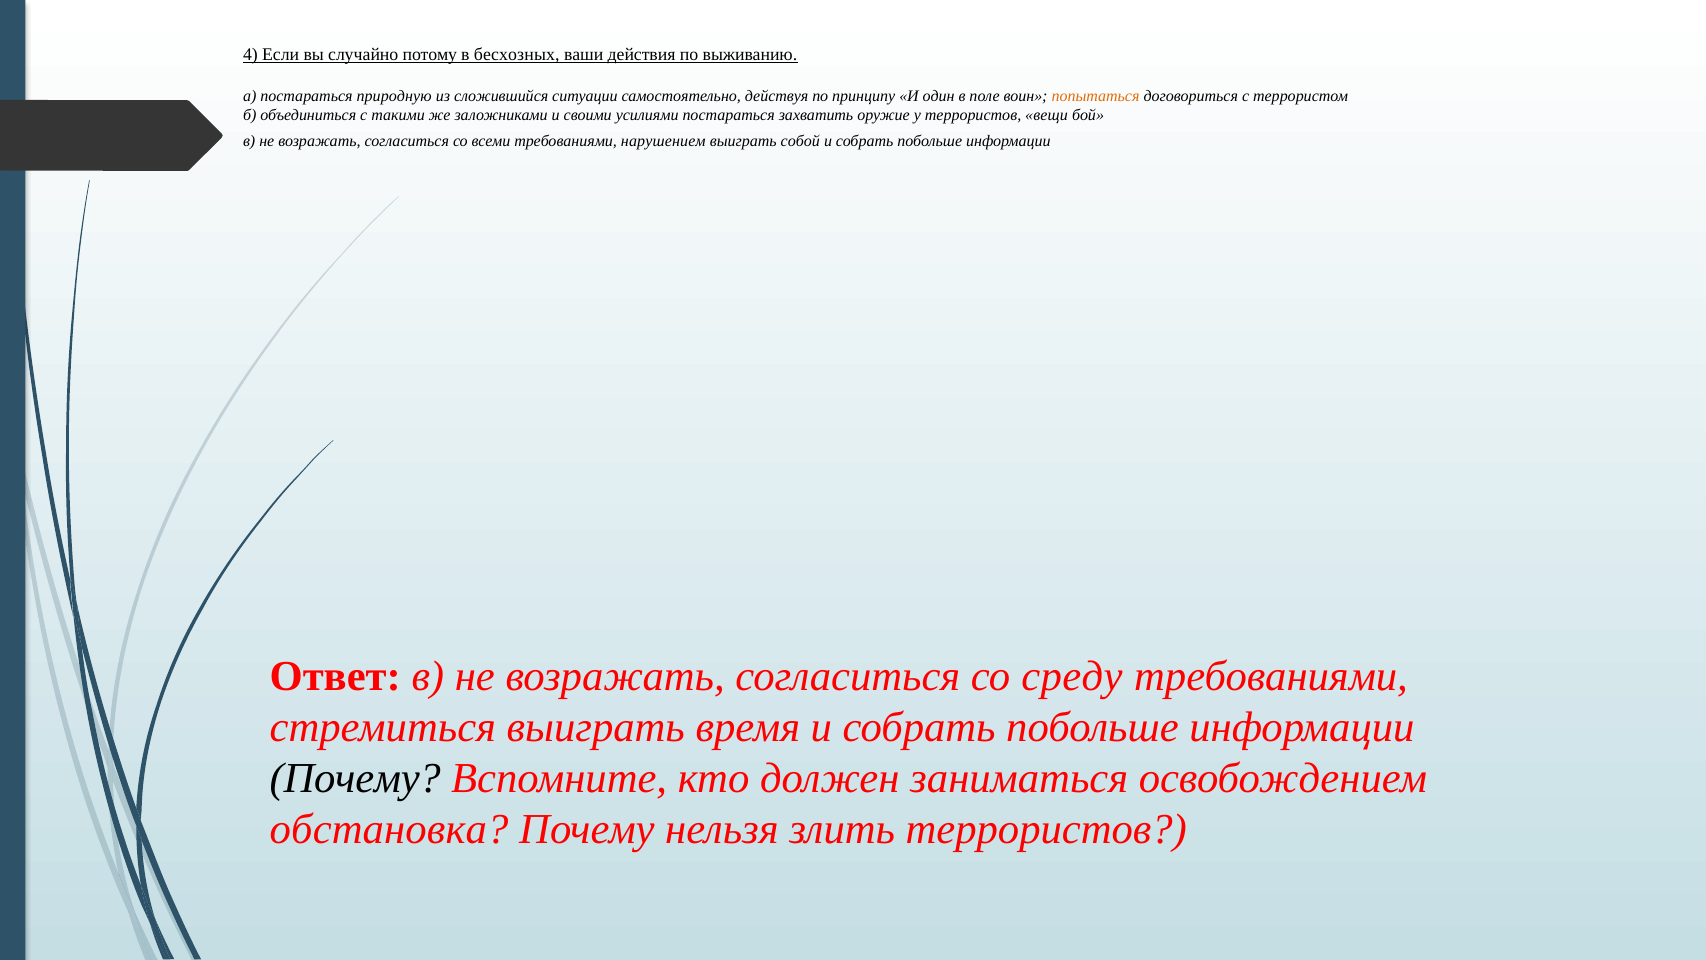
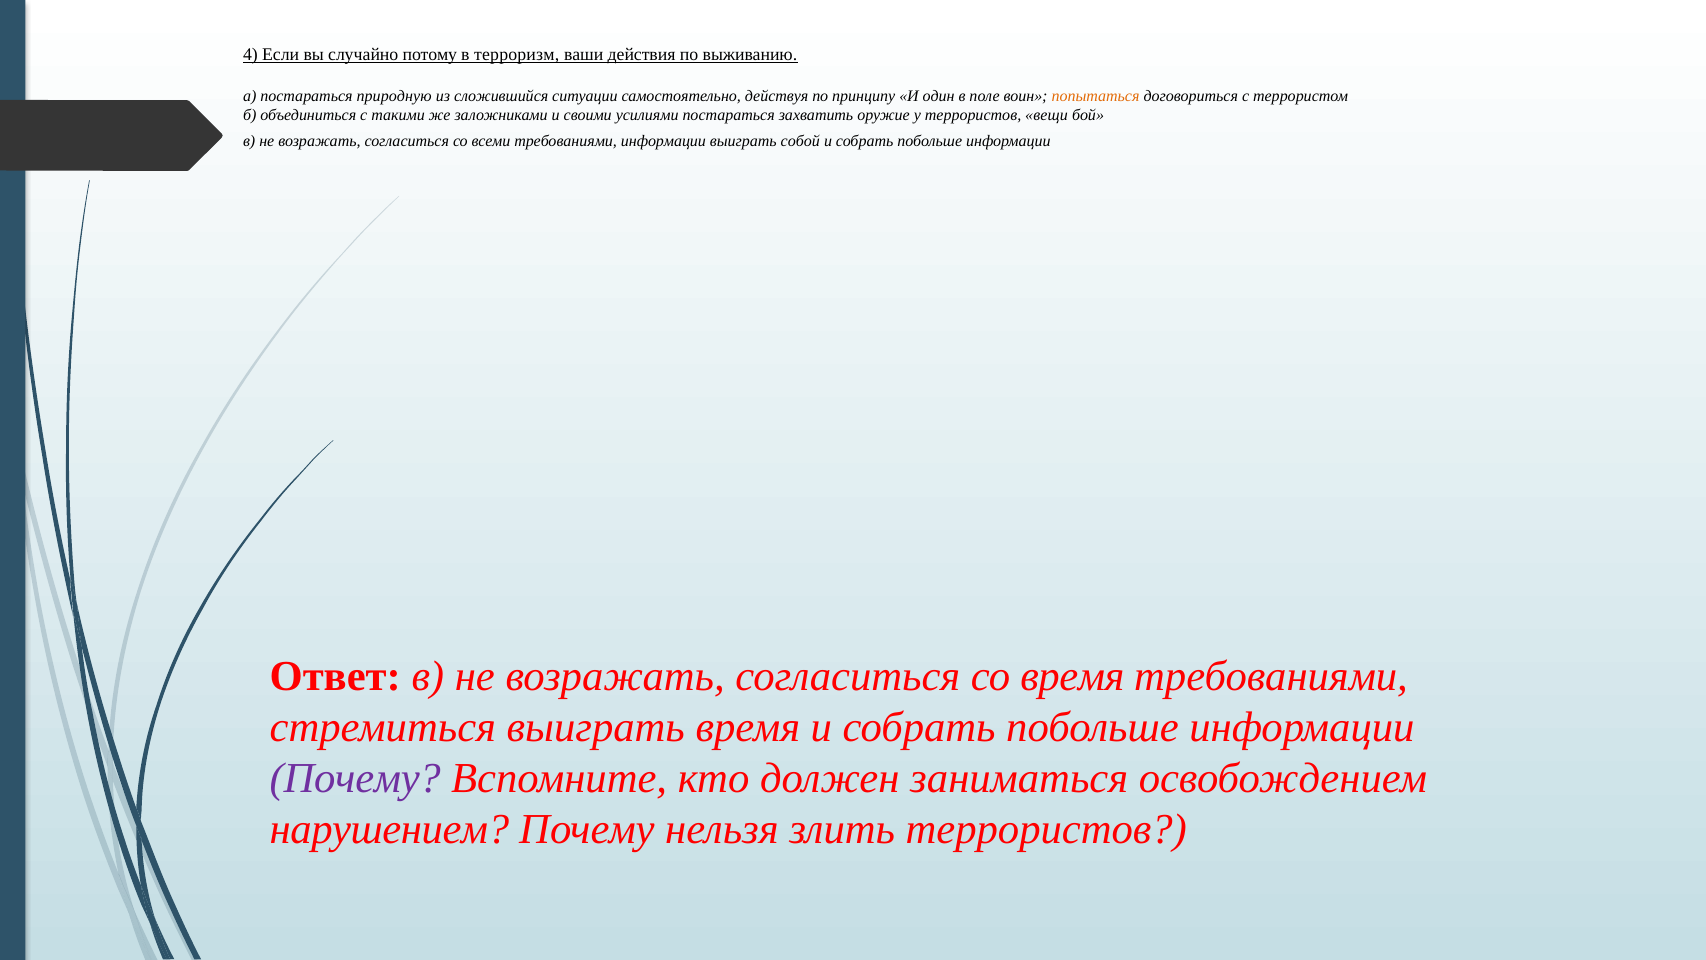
бесхозных: бесхозных -> терроризм (517, 54)
требованиями нарушением: нарушением -> информации (663, 142)
со среду: среду -> время (1072, 676)
Почему colour: black -> purple (355, 778)
обстановка: обстановка -> нарушением (389, 829)
